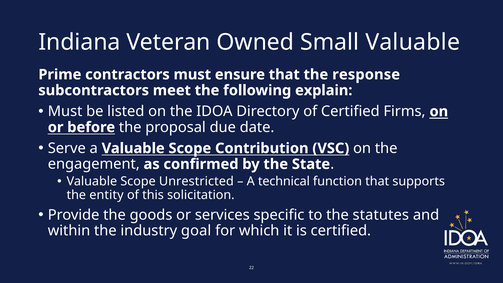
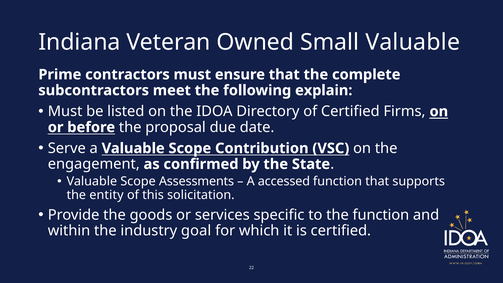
response: response -> complete (366, 75)
Unrestricted: Unrestricted -> Assessments (197, 181)
technical: technical -> accessed (284, 181)
the statutes: statutes -> function (381, 215)
